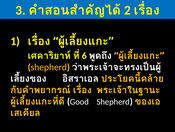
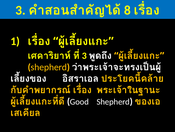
2: 2 -> 8 (127, 10)
6: 6 -> 3 (84, 55)
